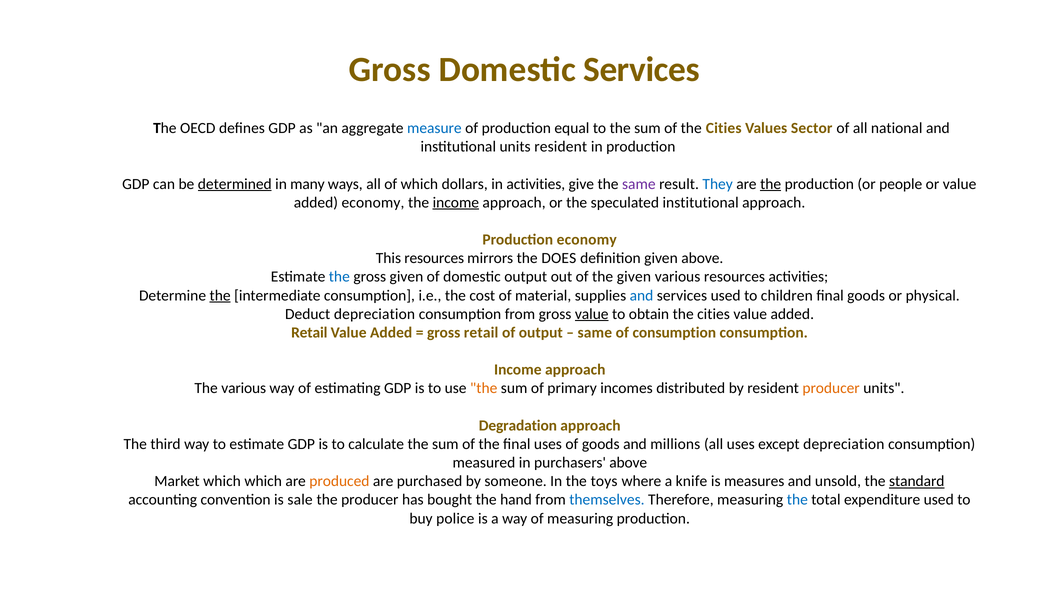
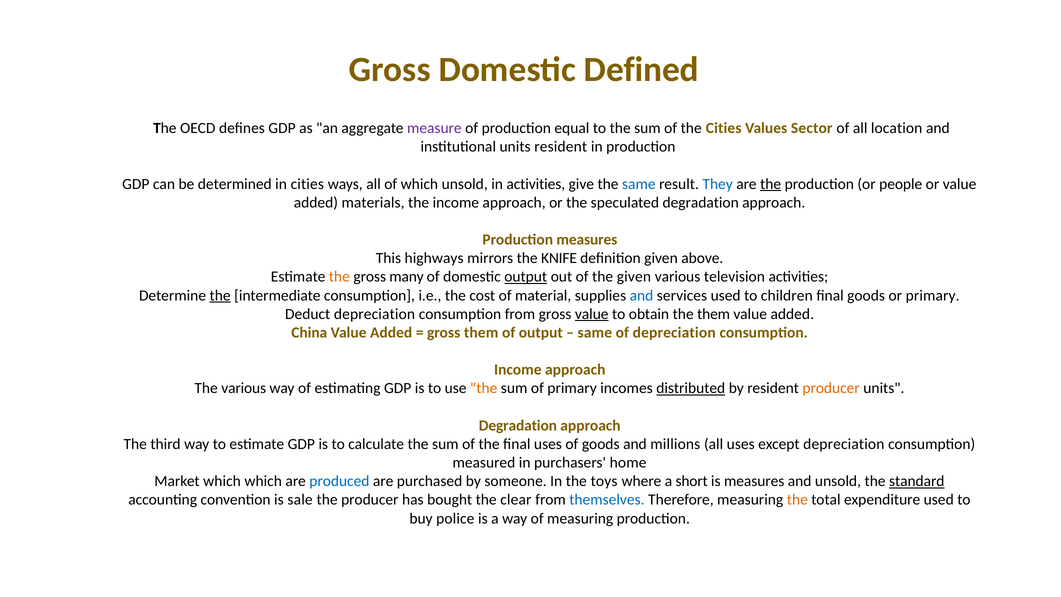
Domestic Services: Services -> Defined (641, 70)
measure colour: blue -> purple (434, 128)
national: national -> location (897, 128)
determined underline: present -> none (235, 184)
in many: many -> cities (307, 184)
which dollars: dollars -> unsold (465, 184)
same colour: purple -> blue (639, 184)
added economy: economy -> materials (373, 202)
income underline: present -> none (456, 202)
speculated institutional: institutional -> degradation (701, 202)
Production economy: economy -> measures (587, 240)
This resources: resources -> highways (434, 258)
DOES: DOES -> KNIFE (559, 258)
the colour: blue -> orange (339, 277)
gross given: given -> many (407, 277)
output underline: none -> present (526, 277)
various resources: resources -> television (734, 277)
or physical: physical -> primary (933, 295)
obtain the cities: cities -> them (714, 314)
Retail: Retail -> China (309, 332)
gross retail: retail -> them (481, 332)
of consumption: consumption -> depreciation (674, 332)
distributed underline: none -> present (691, 388)
purchasers above: above -> home (628, 463)
produced colour: orange -> blue (339, 481)
knife: knife -> short (692, 481)
hand: hand -> clear (516, 500)
the colour: blue -> orange (797, 500)
